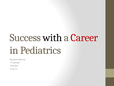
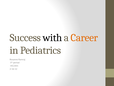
Career colour: red -> orange (84, 37)
